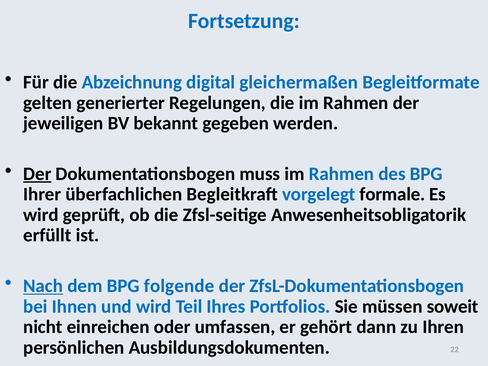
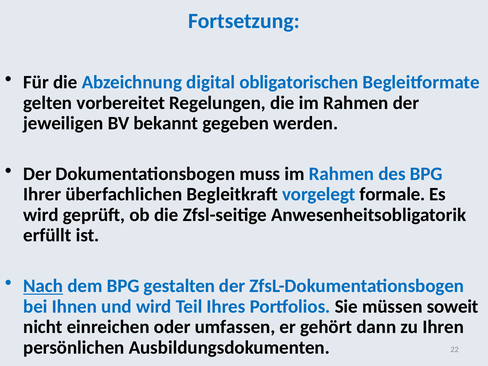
gleichermaßen: gleichermaßen -> obligatorischen (299, 82)
generierter: generierter -> vorbereitet (121, 103)
Der underline: present -> none (37, 174)
folgende: folgende -> gestalten (179, 286)
